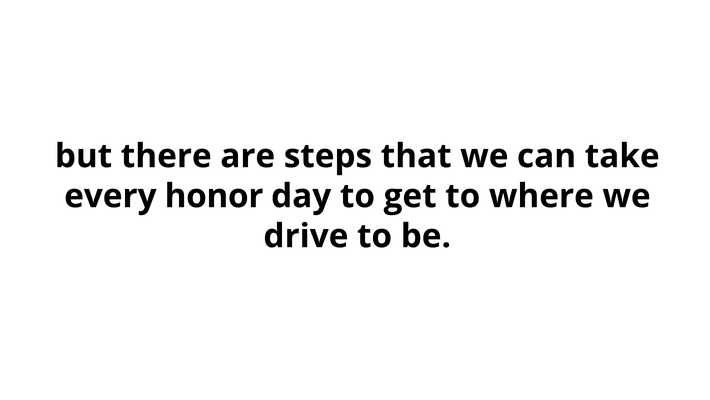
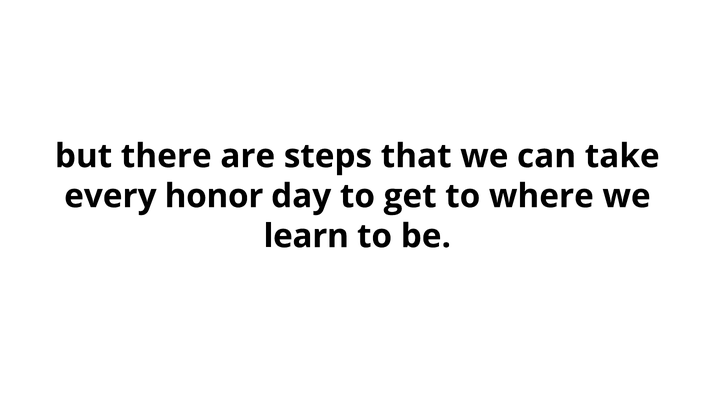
drive: drive -> learn (306, 236)
